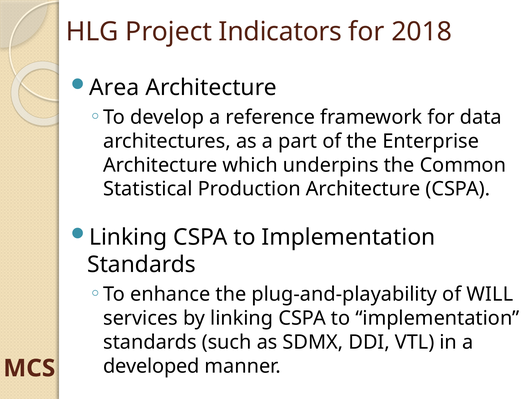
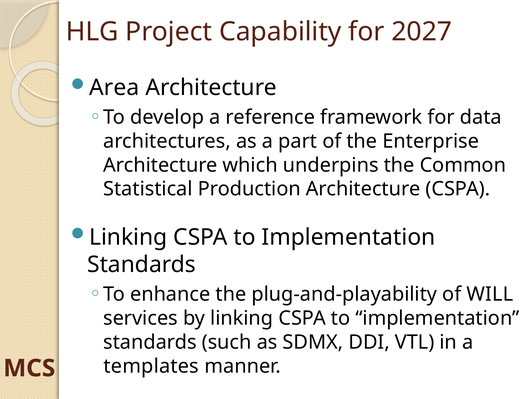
Indicators: Indicators -> Capability (280, 32)
2018: 2018 -> 2027 (422, 32)
developed: developed -> templates (151, 366)
